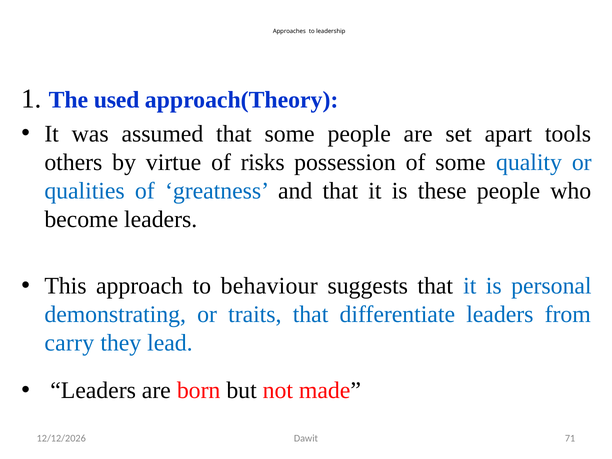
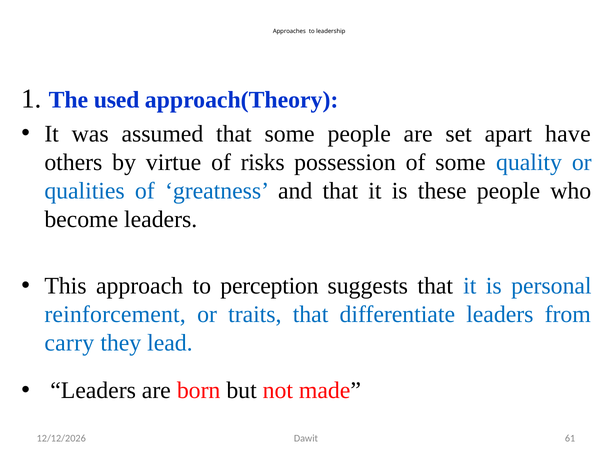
tools: tools -> have (568, 134)
behaviour: behaviour -> perception (269, 286)
demonstrating: demonstrating -> reinforcement (115, 315)
71: 71 -> 61 (570, 438)
